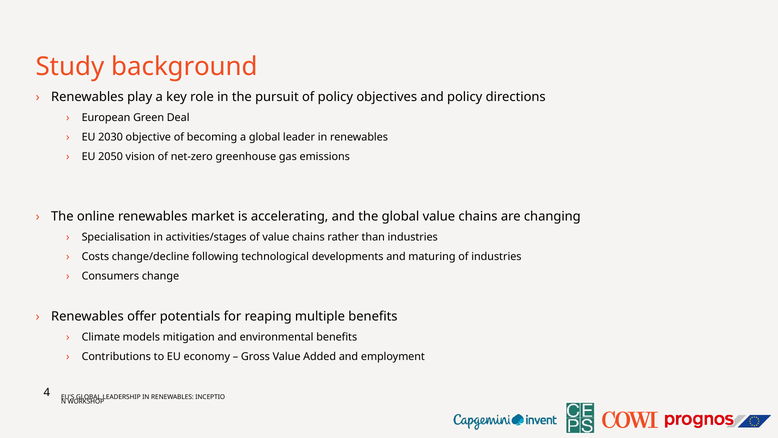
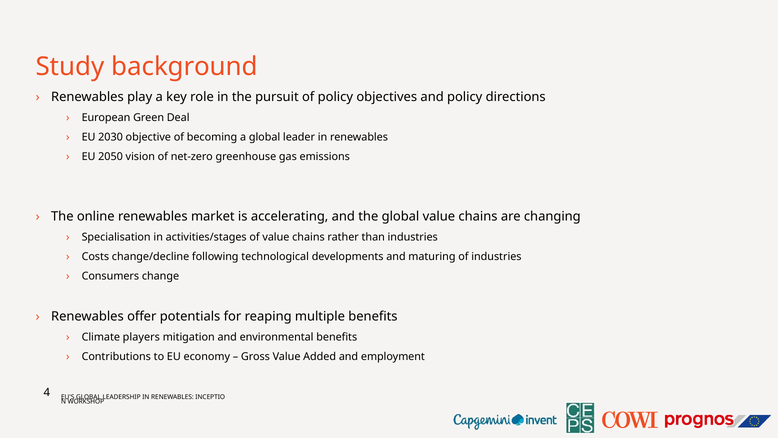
models: models -> players (141, 337)
